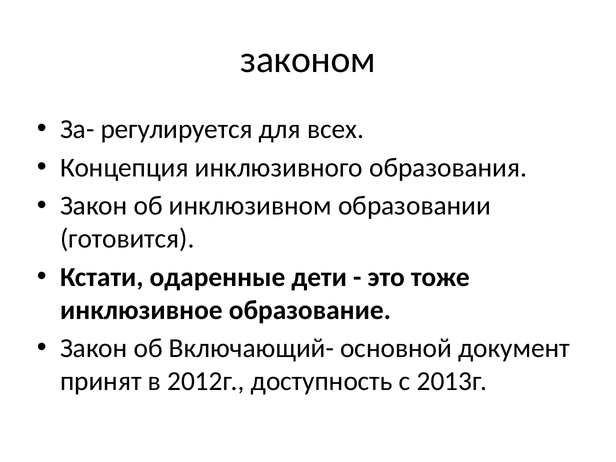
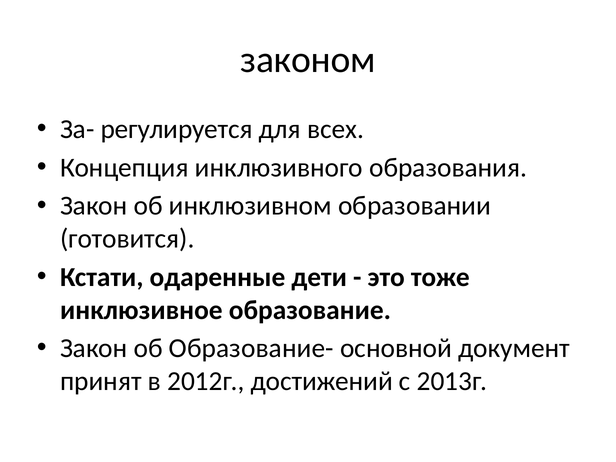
Включающий-: Включающий- -> Образование- (251, 348)
доступность: доступность -> достижений (322, 381)
